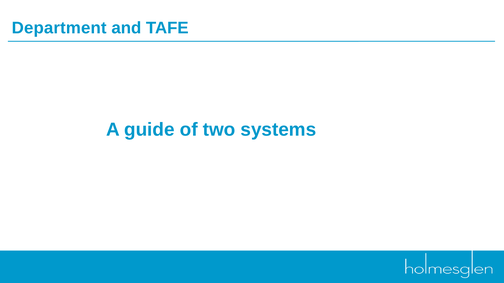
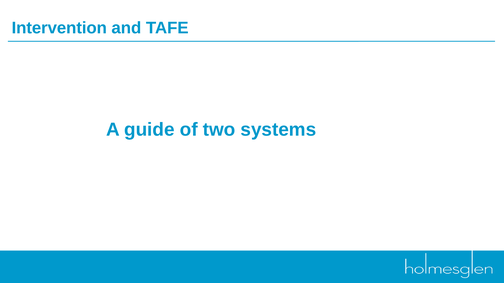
Department: Department -> Intervention (59, 28)
